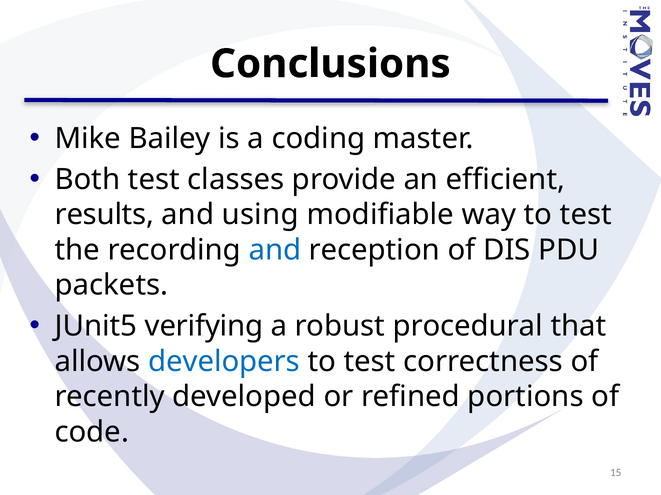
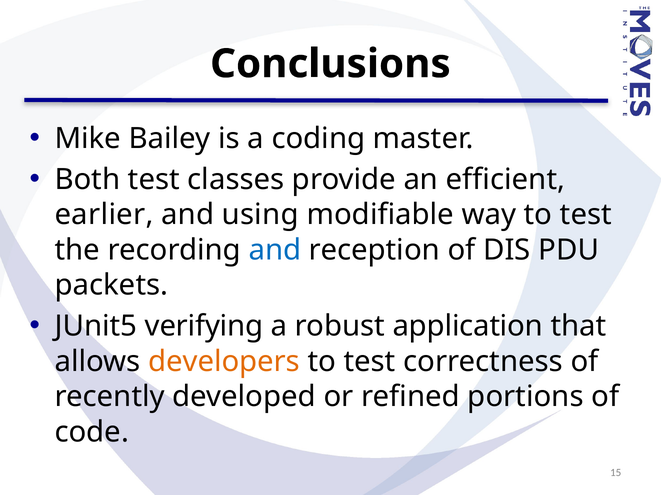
results: results -> earlier (104, 215)
procedural: procedural -> application (468, 327)
developers colour: blue -> orange (224, 362)
